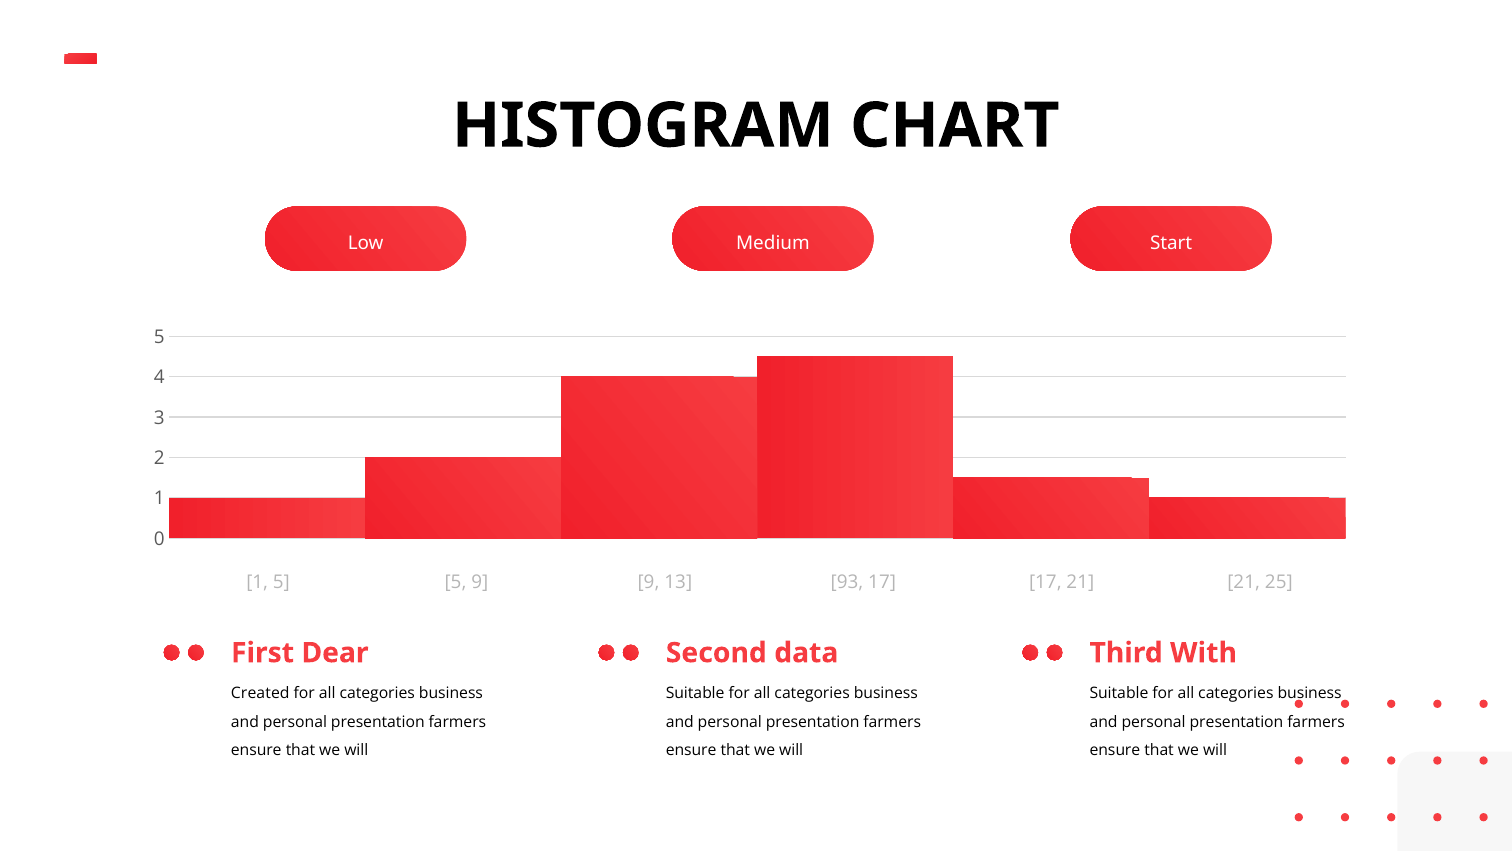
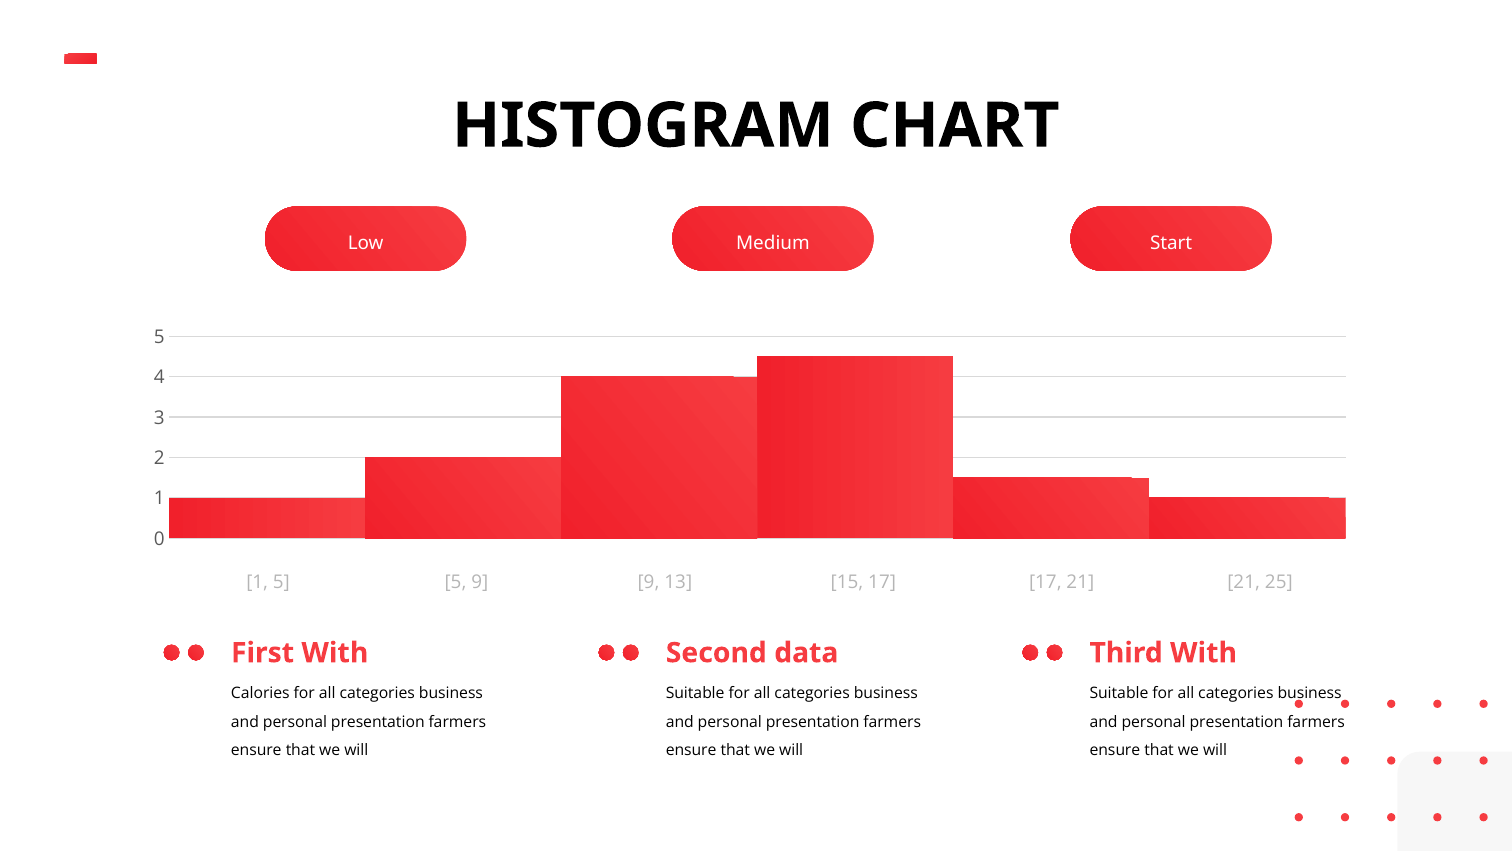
93: 93 -> 15 (847, 581)
First Dear: Dear -> With (335, 653)
Created: Created -> Calories (260, 693)
